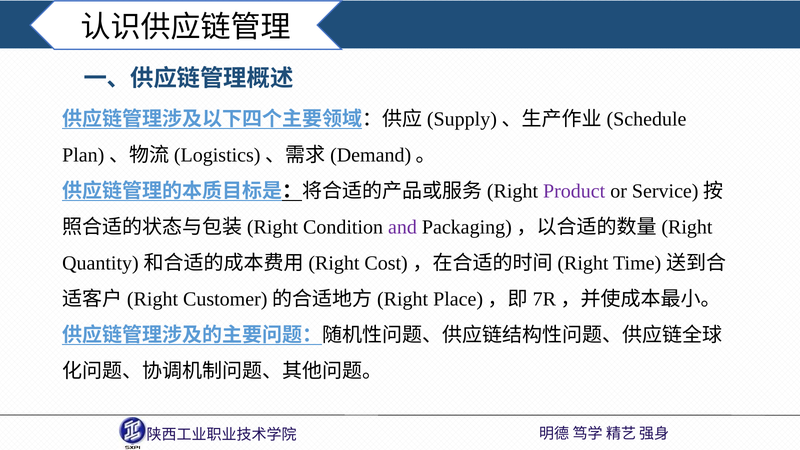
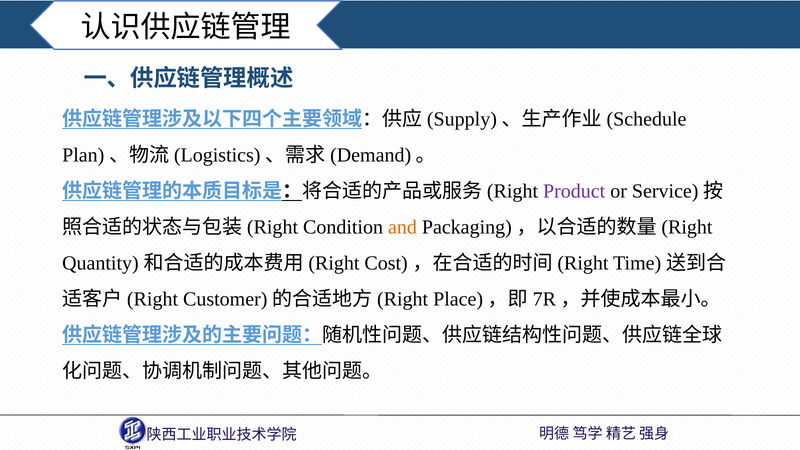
and colour: purple -> orange (403, 227)
